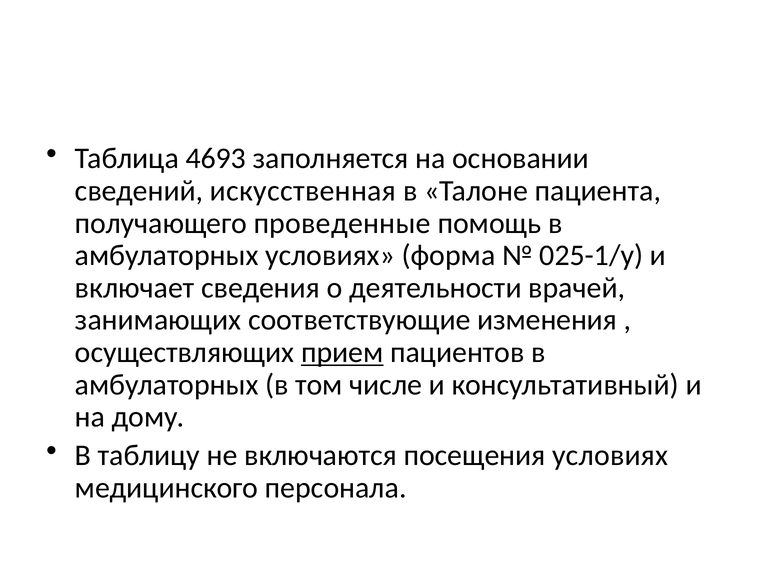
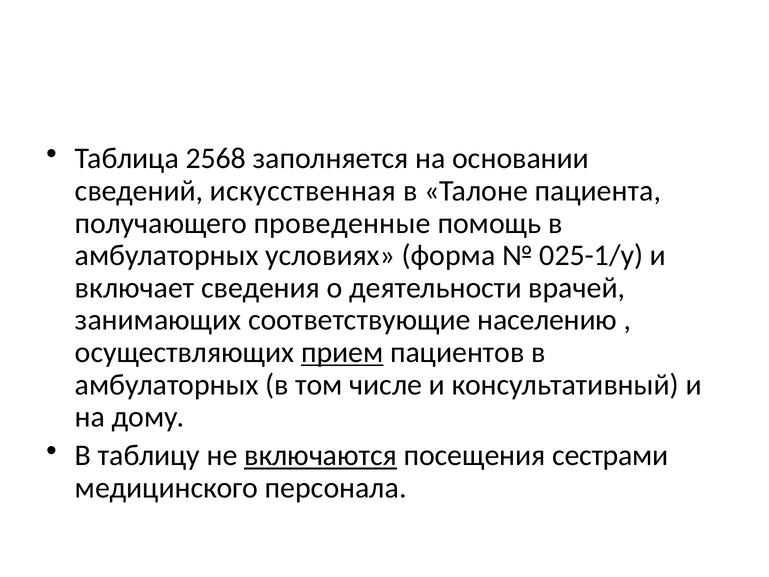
4693: 4693 -> 2568 (216, 158)
изменения: изменения -> населению (547, 320)
включаются underline: none -> present (321, 455)
посещения условиях: условиях -> сестрами (610, 455)
